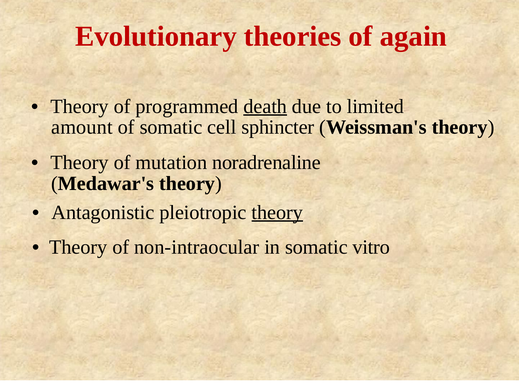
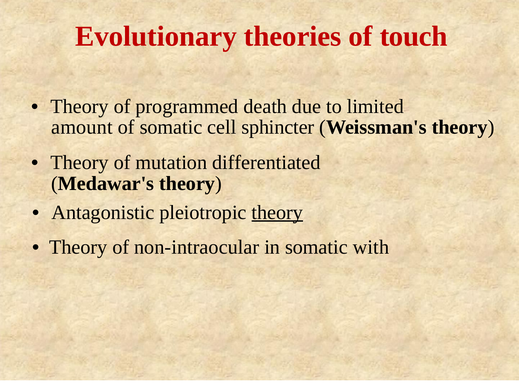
again: again -> touch (414, 36)
death underline: present -> none (265, 106)
noradrenaline: noradrenaline -> differentiated (266, 163)
vitro: vitro -> with (371, 247)
